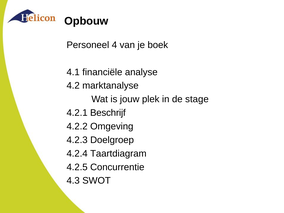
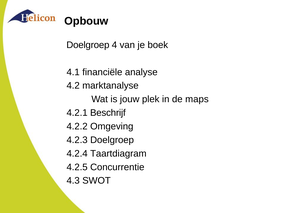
Personeel: Personeel -> Doelgroep (88, 45)
stage: stage -> maps (197, 99)
